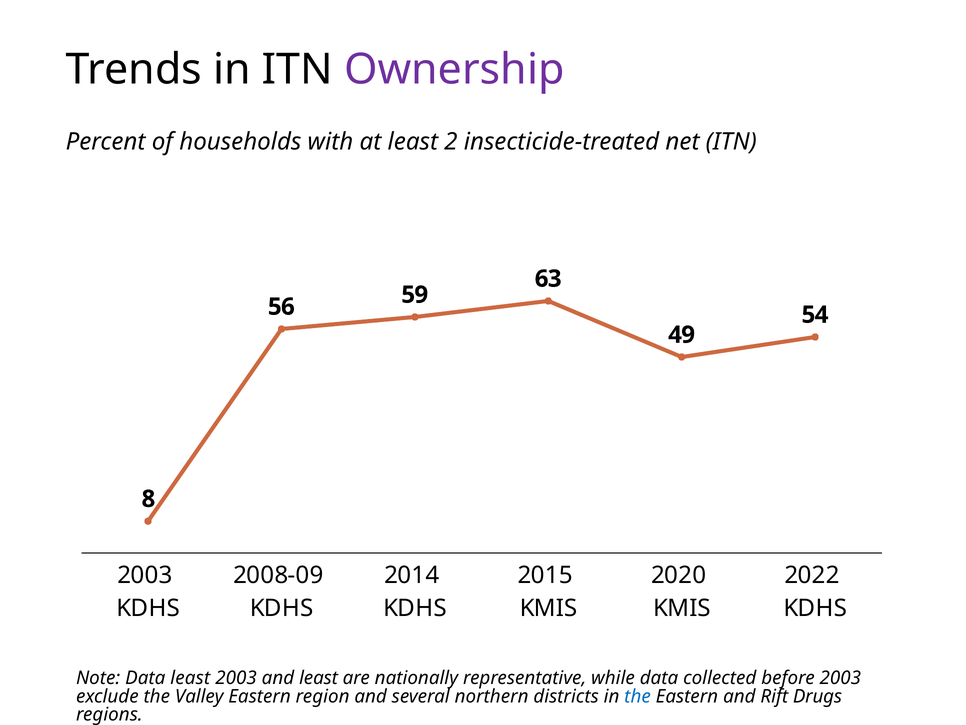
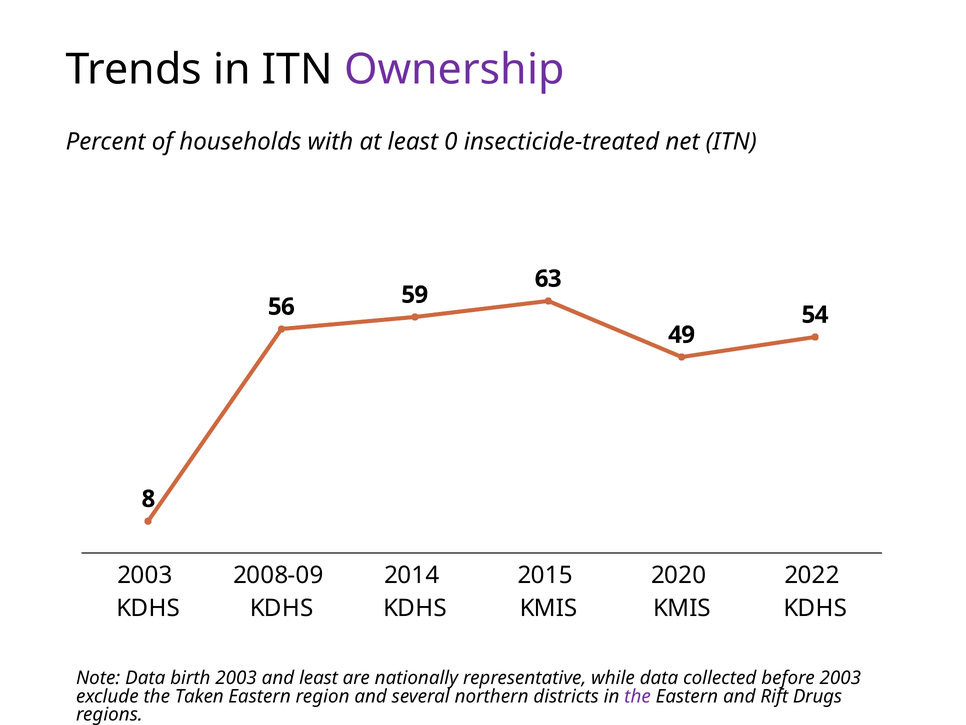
2: 2 -> 0 (451, 142)
Data least: least -> birth (190, 678)
Valley: Valley -> Taken (199, 696)
the colour: blue -> purple (638, 696)
